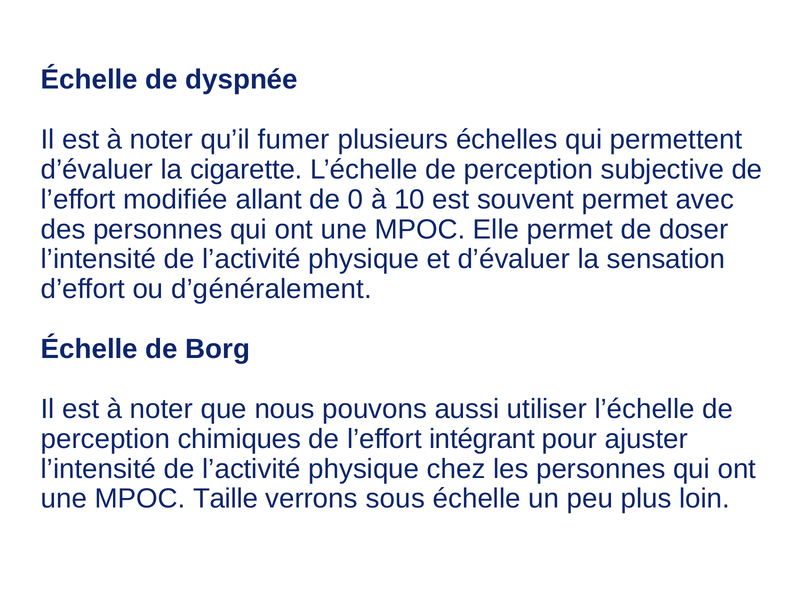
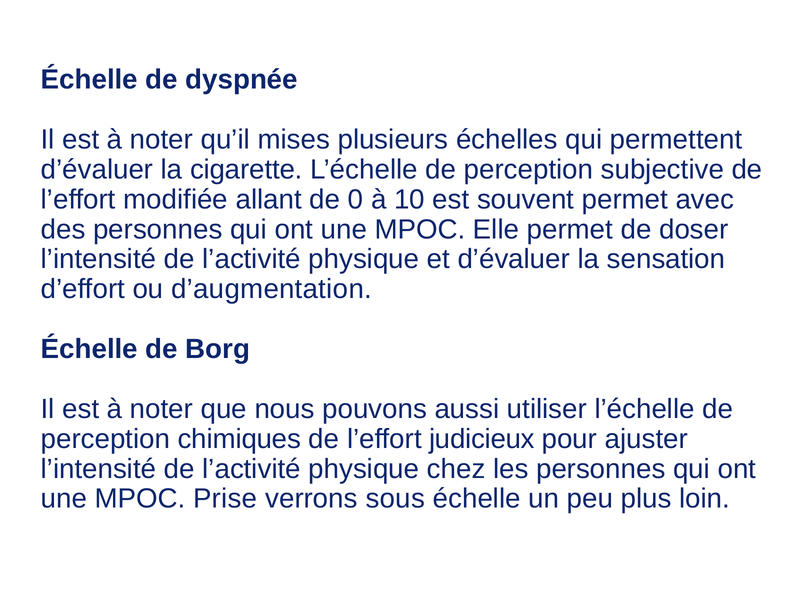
fumer: fumer -> mises (294, 140)
d’généralement: d’généralement -> d’augmentation (271, 289)
intégrant: intégrant -> judicieux (482, 439)
Taille: Taille -> Prise (225, 499)
